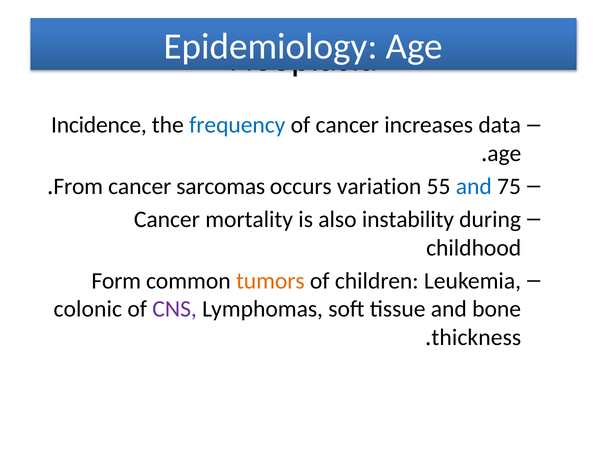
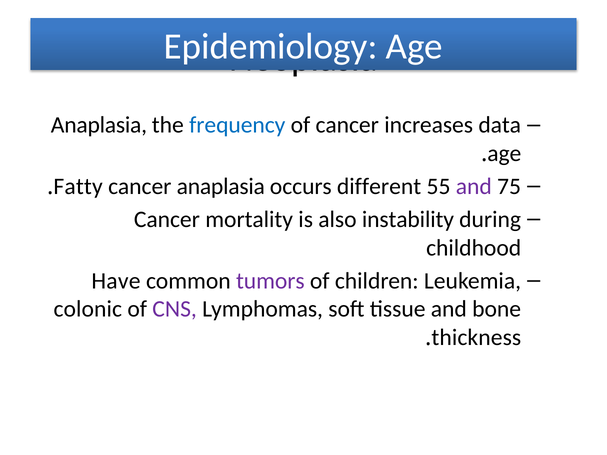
Incidence: Incidence -> Anaplasia (99, 125)
From: From -> Fatty (78, 186)
cancer sarcomas: sarcomas -> anaplasia (221, 186)
variation: variation -> different (379, 186)
and colour: blue -> purple (474, 186)
Form: Form -> Have (116, 281)
tumors colour: orange -> purple (270, 281)
